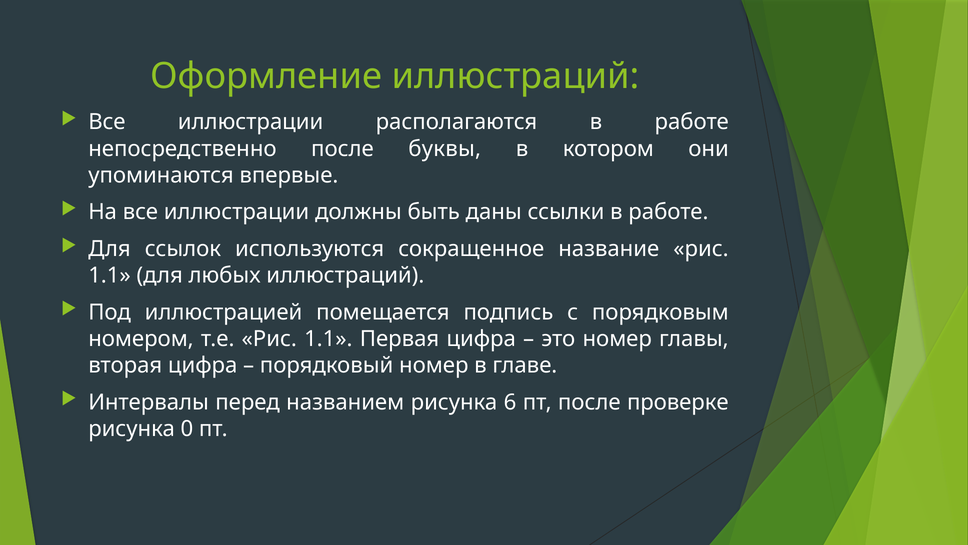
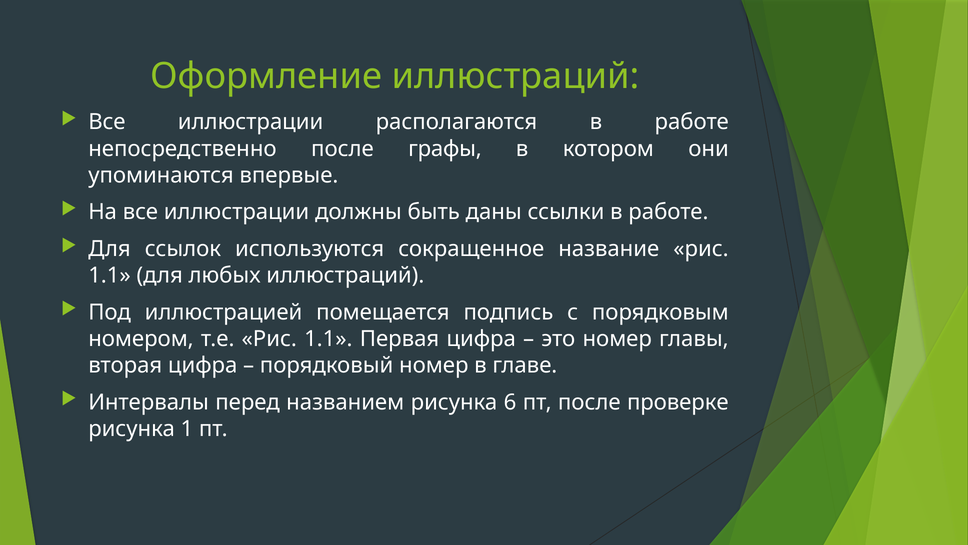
буквы: буквы -> графы (445, 149)
0: 0 -> 1 (187, 428)
